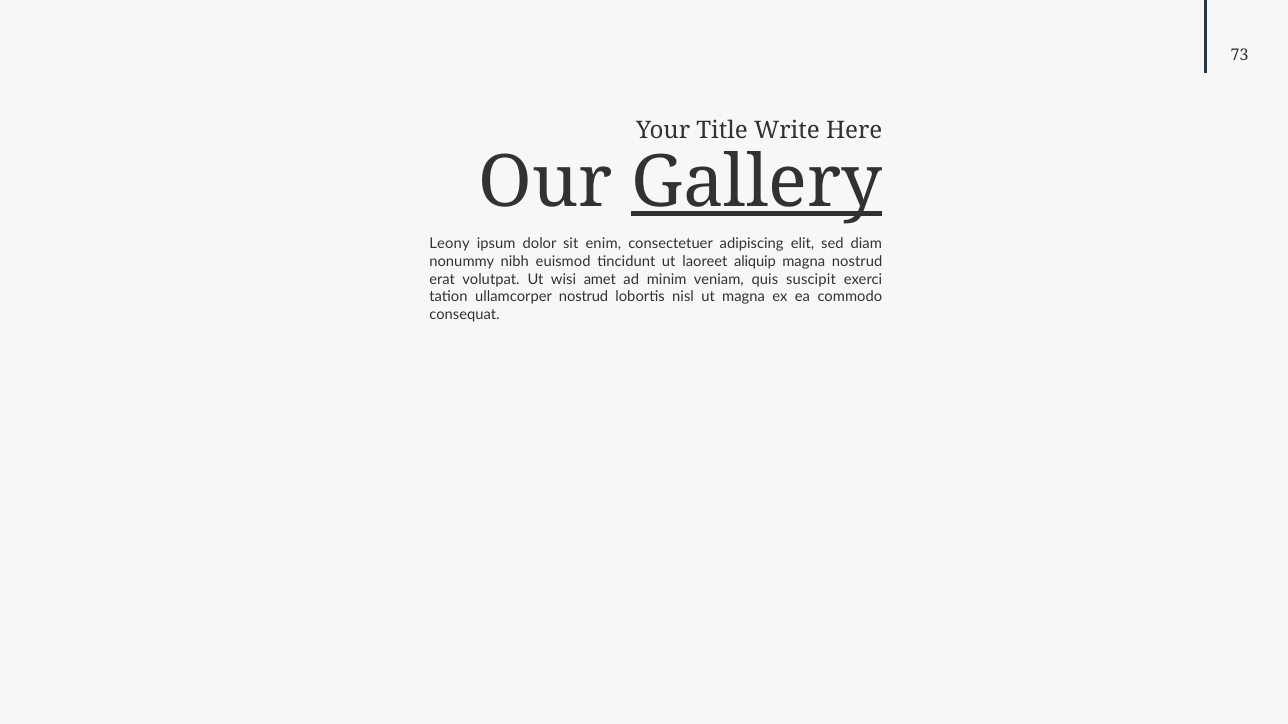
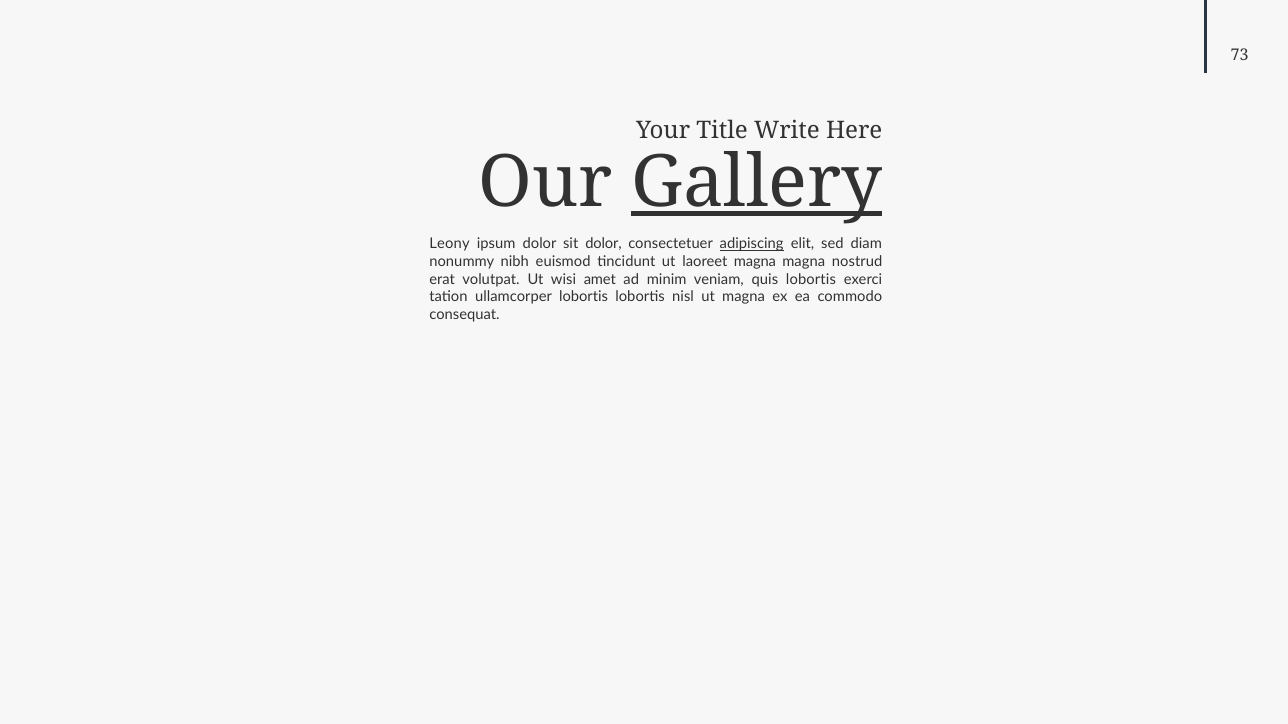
sit enim: enim -> dolor (603, 244)
adipiscing underline: none -> present (752, 244)
laoreet aliquip: aliquip -> magna (755, 262)
quis suscipit: suscipit -> lobortis (811, 279)
ullamcorper nostrud: nostrud -> lobortis (584, 297)
